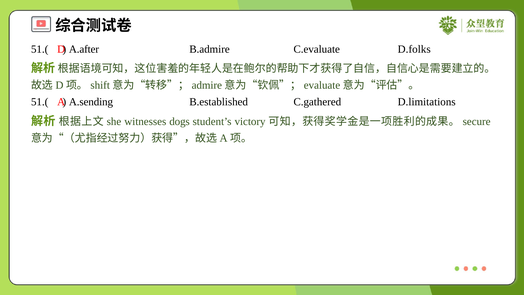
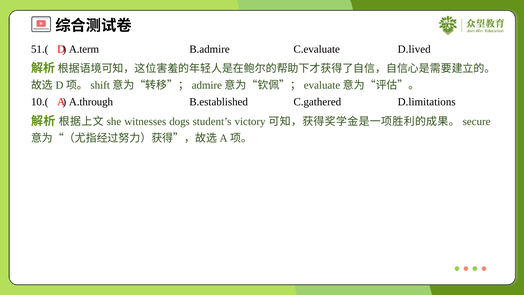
A.after: A.after -> A.term (84, 49)
D.folks: D.folks -> D.lived (414, 49)
51.(: 51.( -> 10.( (40, 102)
A.sending: A.sending -> A.through (91, 102)
